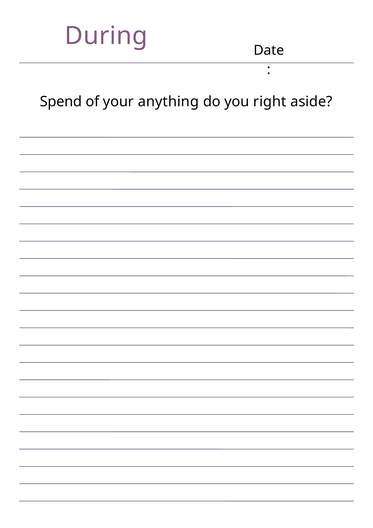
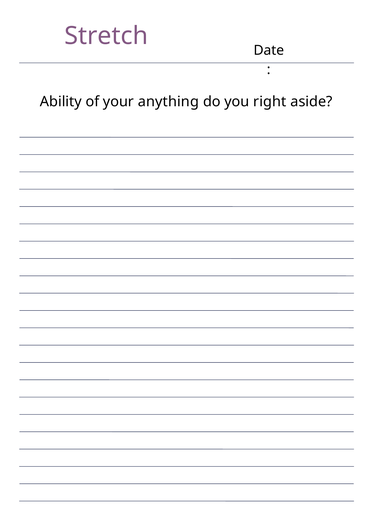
During: During -> Stretch (106, 36)
Spend: Spend -> Ability (61, 101)
